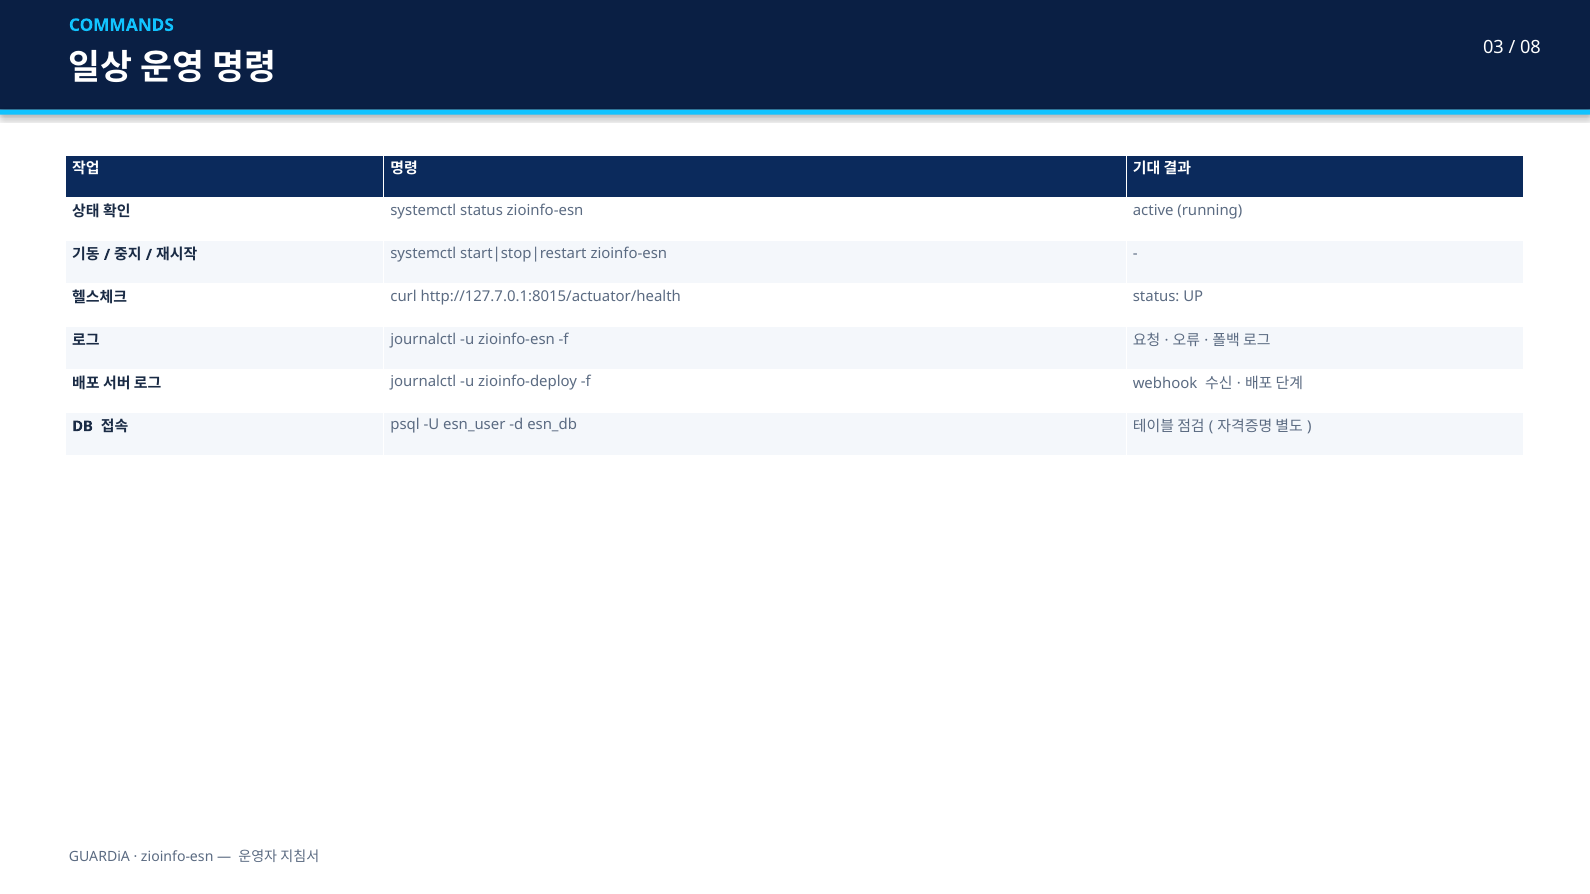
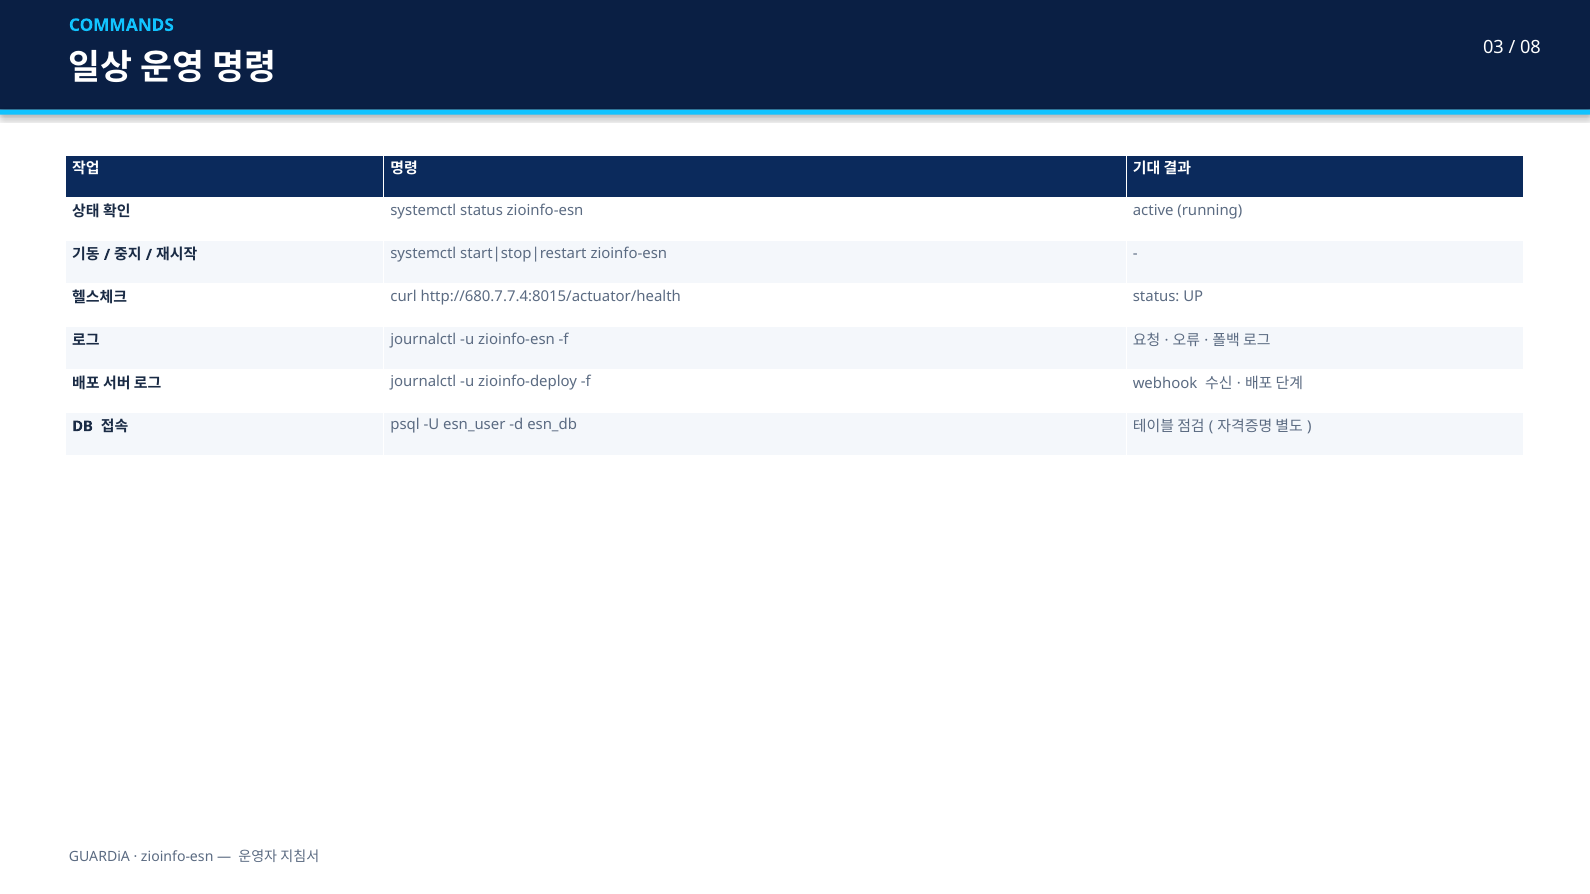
http://127.7.0.1:8015/actuator/health: http://127.7.0.1:8015/actuator/health -> http://680.7.7.4:8015/actuator/health (551, 296)
